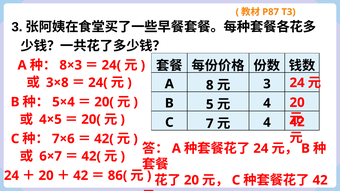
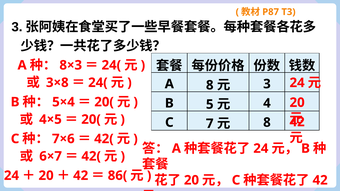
4: 4 -> 8 (267, 123)
